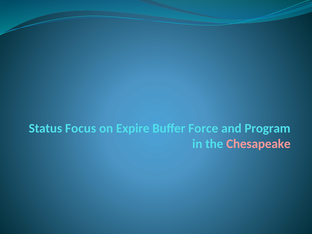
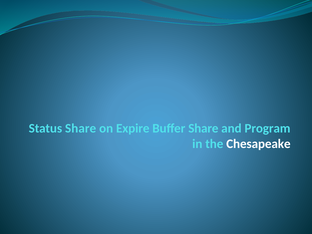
Status Focus: Focus -> Share (81, 128)
Buffer Force: Force -> Share (203, 128)
Chesapeake colour: pink -> white (258, 144)
